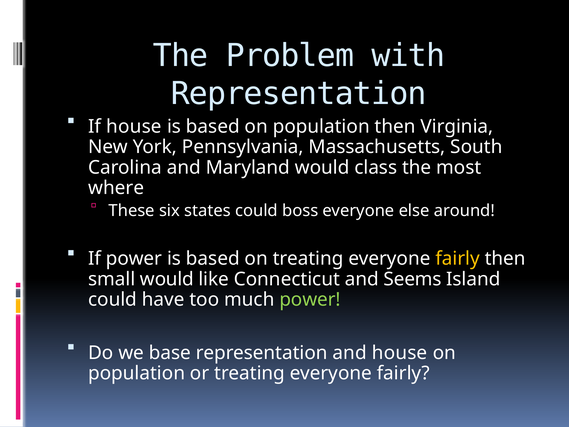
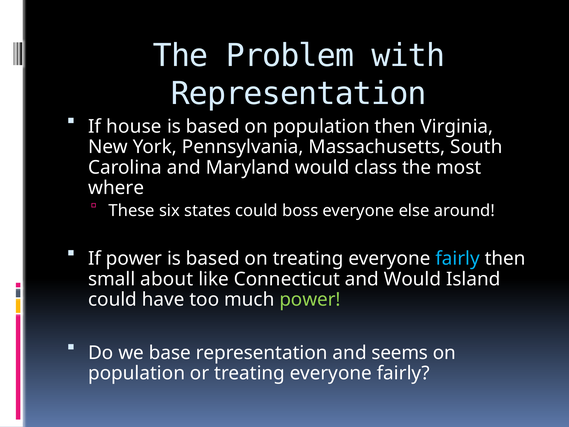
fairly colour: yellow -> light blue (458, 259)
small would: would -> about (167, 279)
and Seems: Seems -> Would (412, 279)
and house: house -> seems (400, 353)
